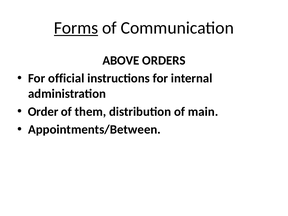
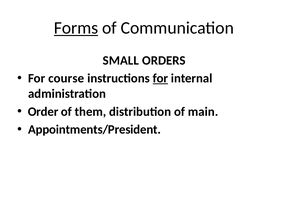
ABOVE: ABOVE -> SMALL (121, 60)
official: official -> course (66, 78)
for underline: none -> present (160, 78)
Appointments/Between: Appointments/Between -> Appointments/President (95, 130)
